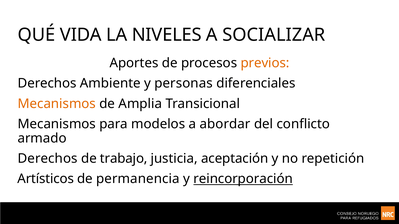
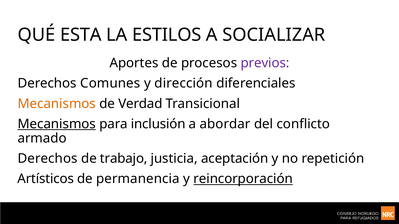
VIDA: VIDA -> ESTA (81, 35)
NIVELES: NIVELES -> ESTILOS (167, 35)
previos colour: orange -> purple (265, 63)
Ambiente: Ambiente -> Comunes (110, 84)
personas: personas -> dirección (184, 84)
Amplia: Amplia -> Verdad (140, 104)
Mecanismos underline: none -> present (57, 124)
modelos: modelos -> inclusión (158, 124)
